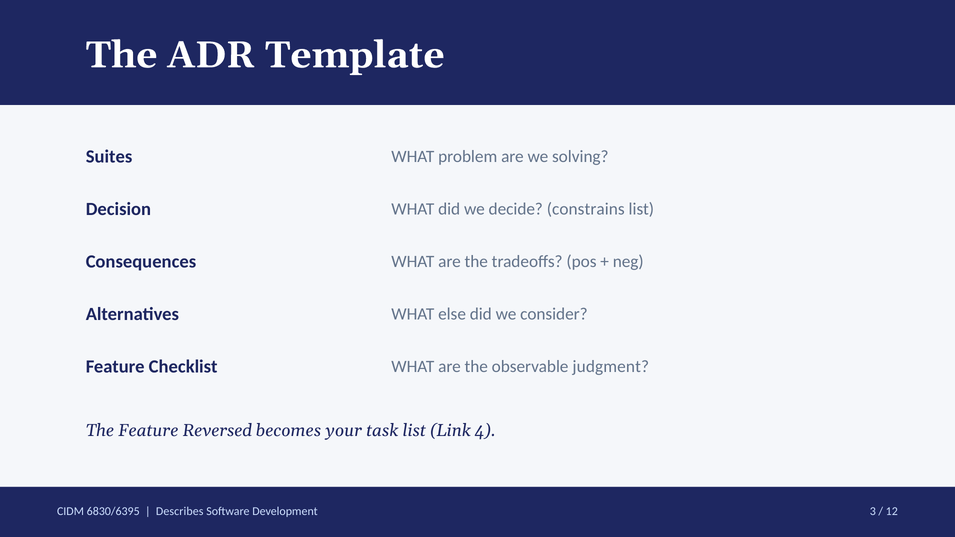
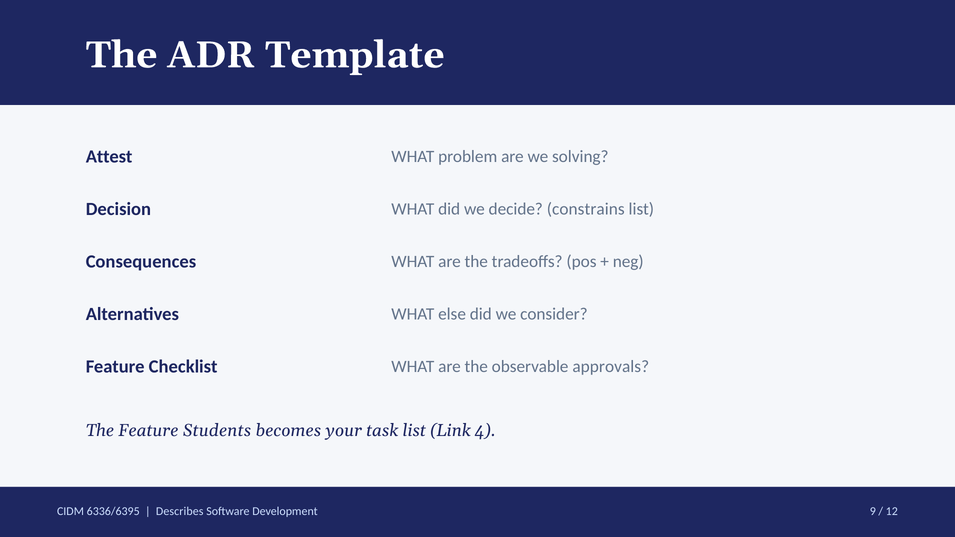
Suites: Suites -> Attest (109, 156)
judgment: judgment -> approvals (611, 366)
Reversed: Reversed -> Students (217, 431)
6830/6395: 6830/6395 -> 6336/6395 (113, 512)
3: 3 -> 9 (873, 512)
